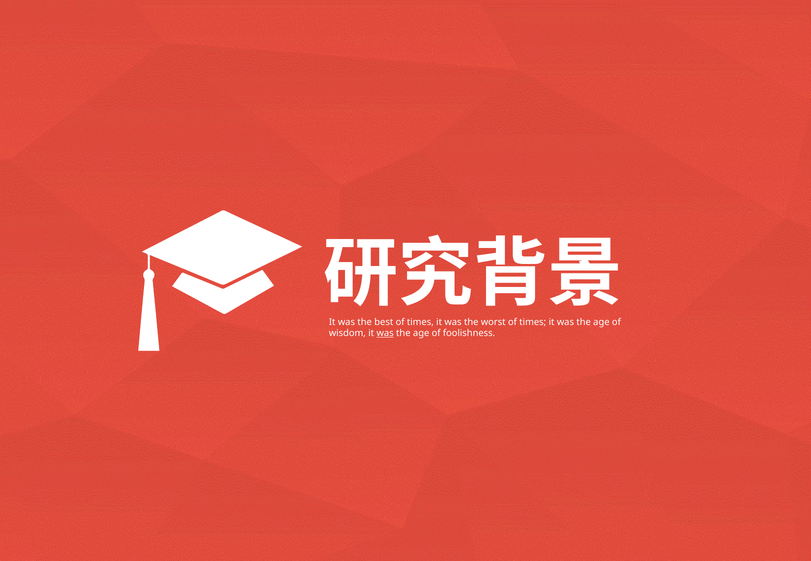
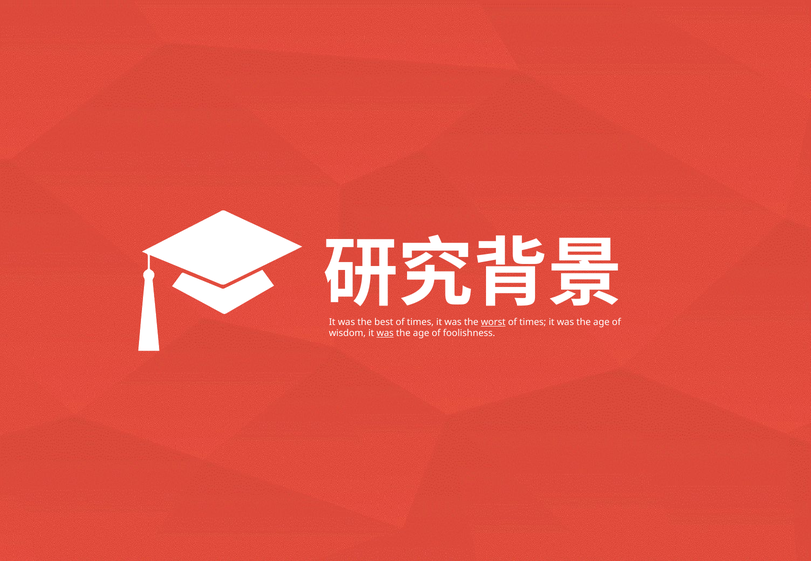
worst underline: none -> present (493, 322)
